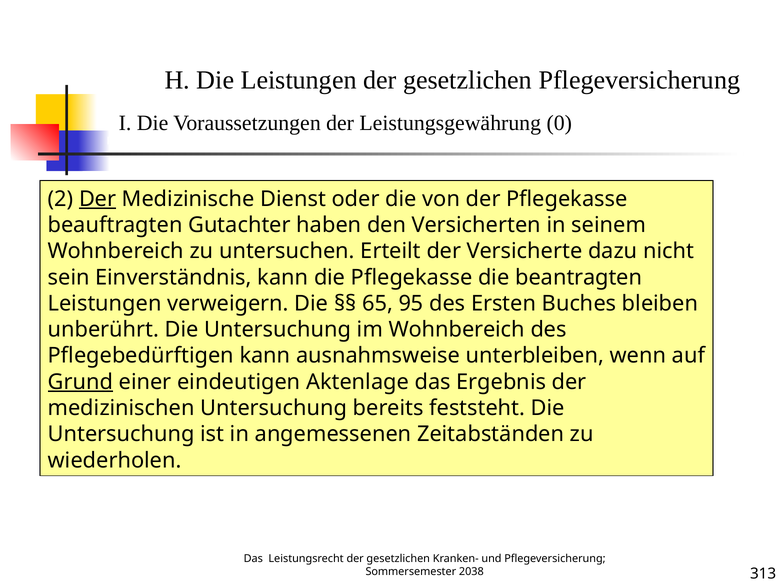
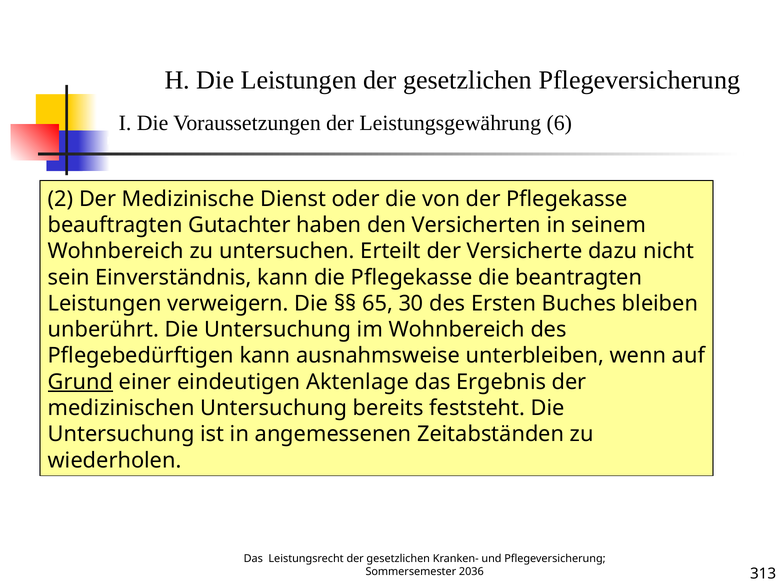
0: 0 -> 6 (559, 123)
Der underline: present -> none (98, 199)
95: 95 -> 30 (411, 304)
2038: 2038 -> 2036 (471, 572)
